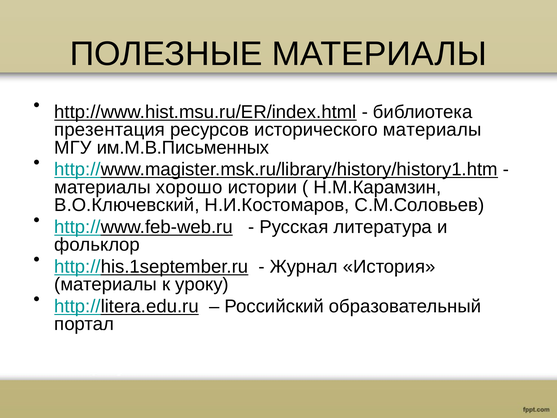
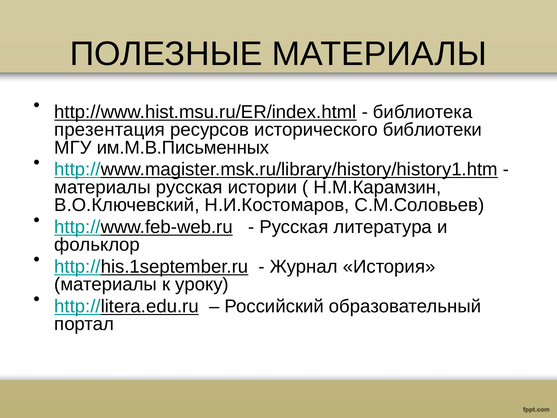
исторического материалы: материалы -> библиотеки (432, 130)
материалы хорошо: хорошо -> русская (189, 187)
